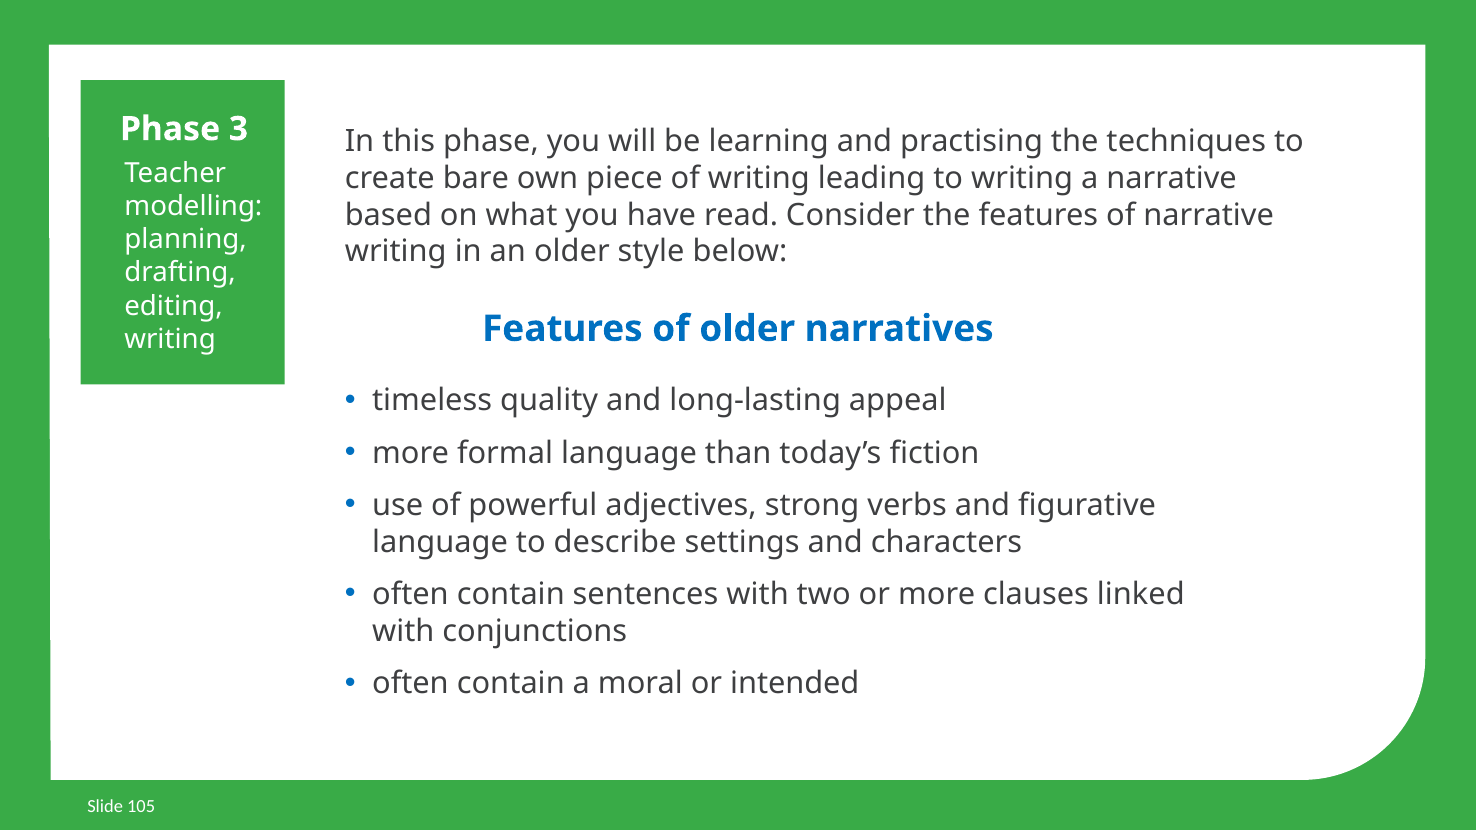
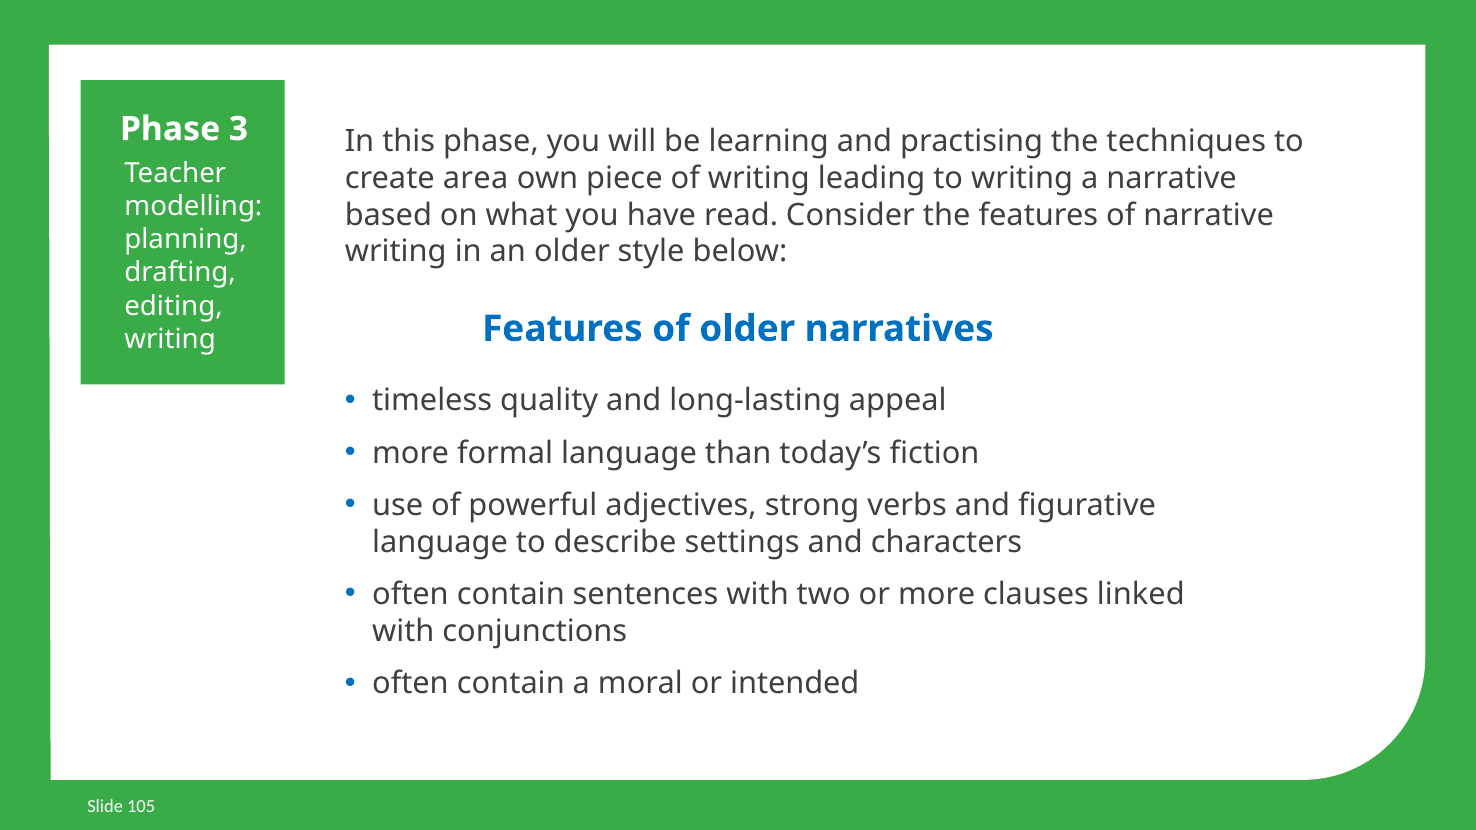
bare: bare -> area (476, 178)
